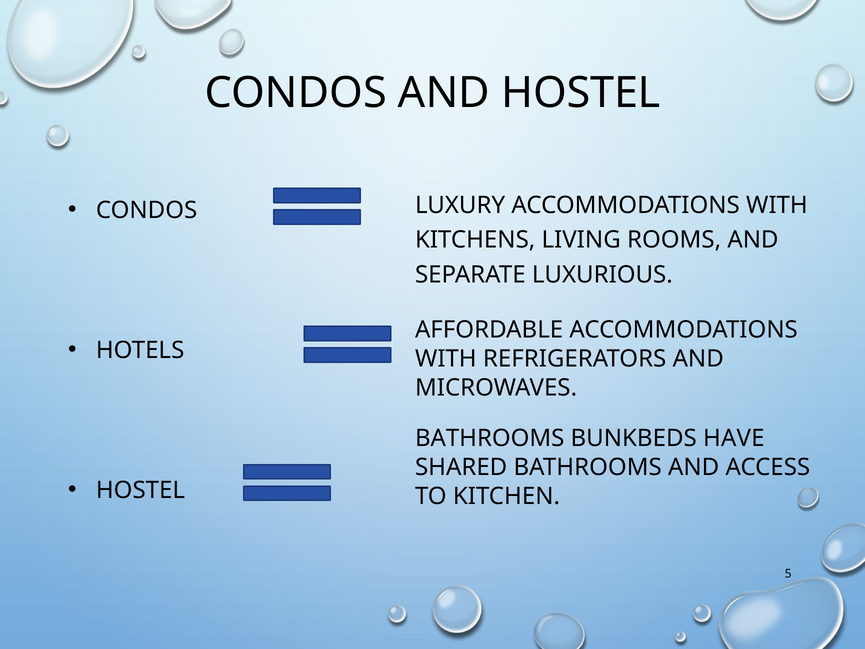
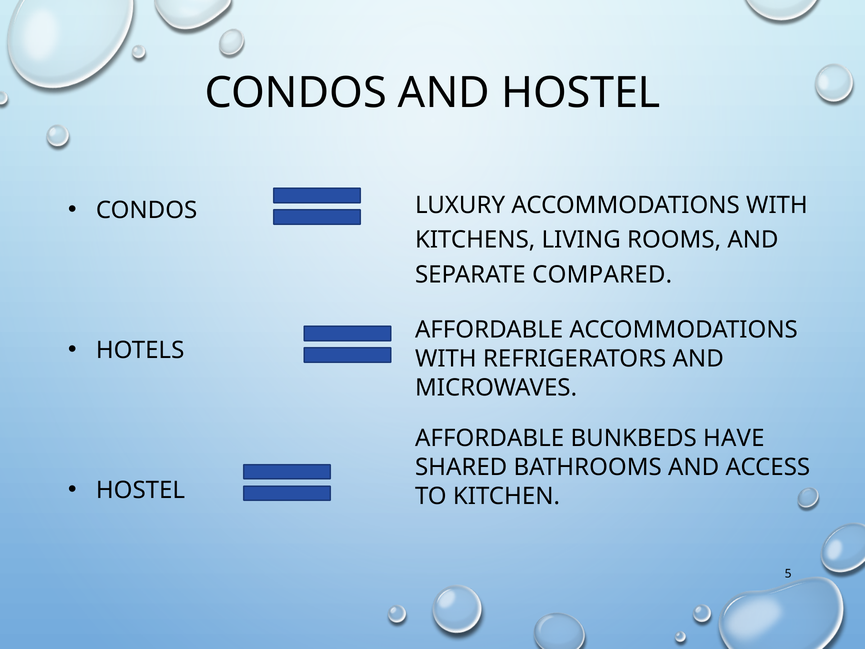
LUXURIOUS: LUXURIOUS -> COMPARED (602, 275)
BATHROOMS: BATHROOMS -> AFFORDABLE (490, 438)
